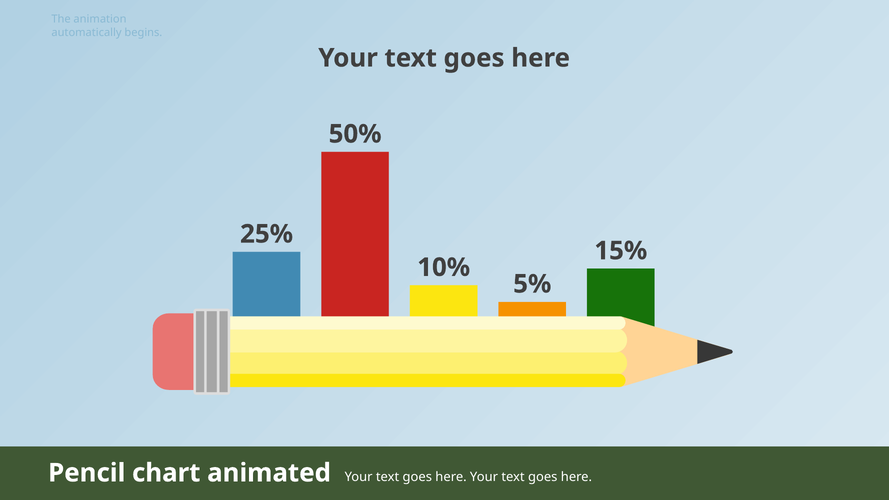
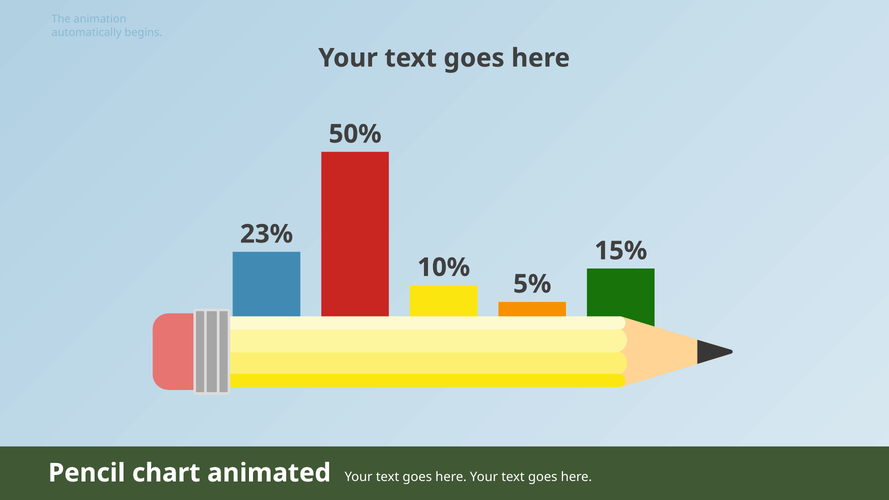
25%: 25% -> 23% (267, 234)
